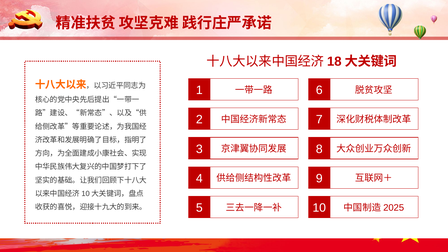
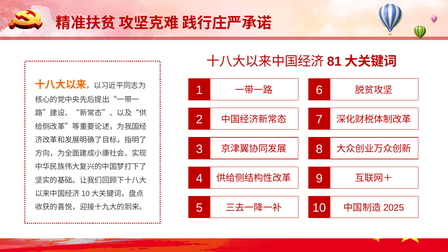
18: 18 -> 81 (334, 61)
